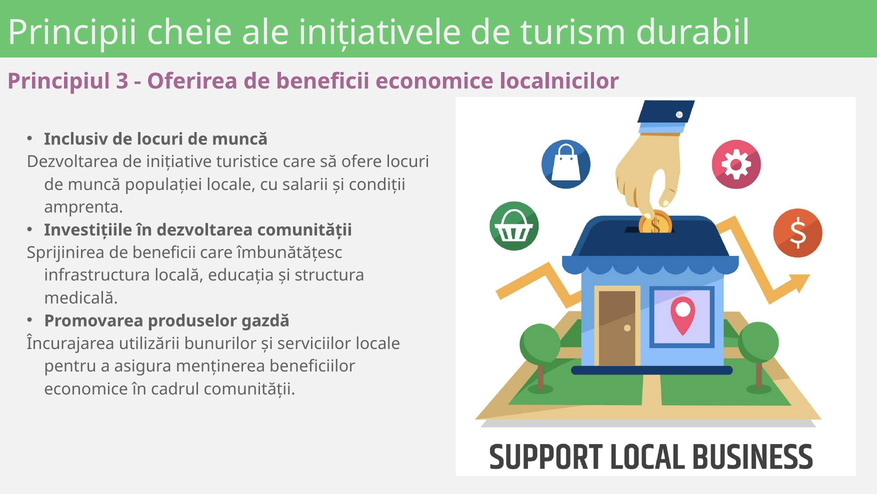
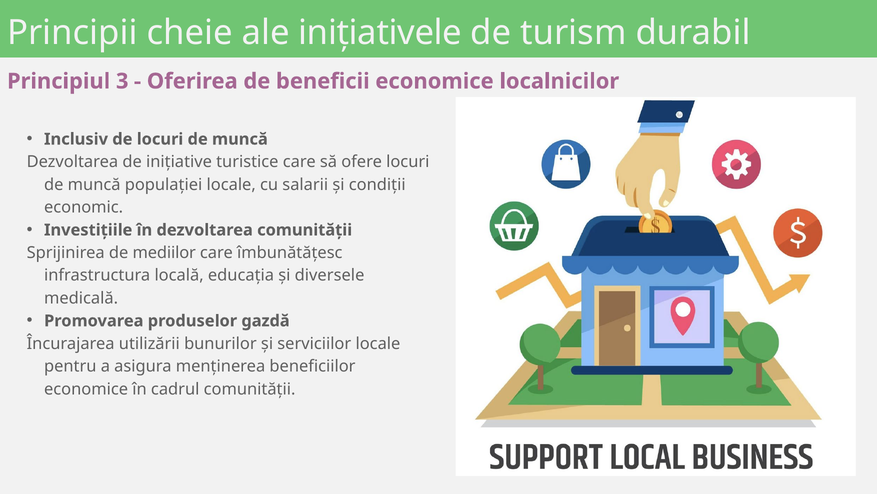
amprenta: amprenta -> economic (84, 207)
Sprijinirea de beneficii: beneficii -> mediilor (164, 252)
structura: structura -> diversele (330, 275)
